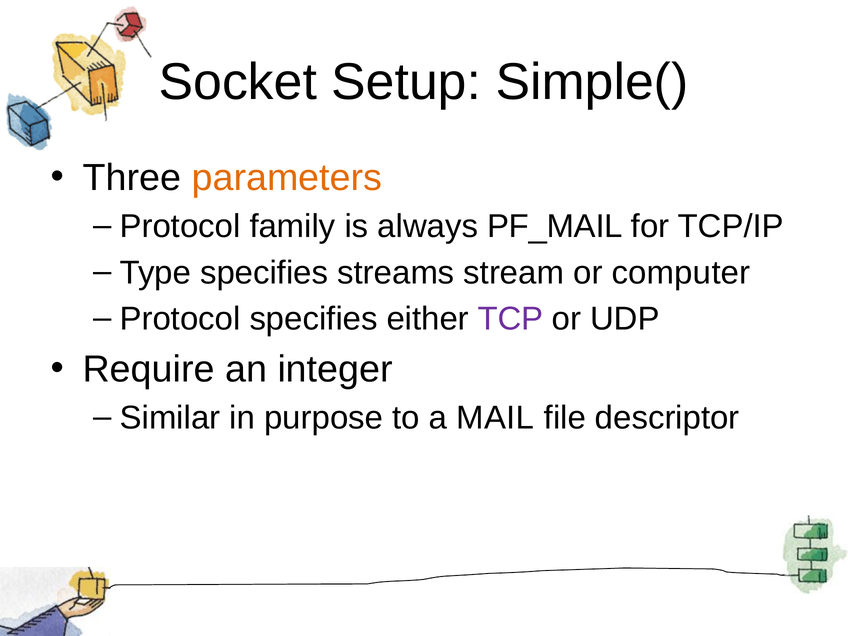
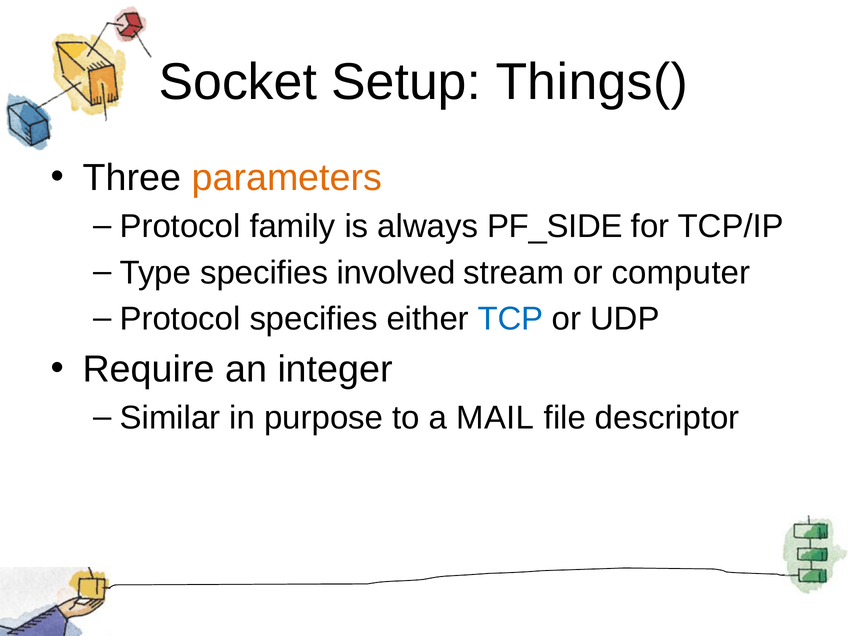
Simple(: Simple( -> Things( (592, 82)
PF_MAIL: PF_MAIL -> PF_SIDE (555, 227)
streams: streams -> involved (396, 273)
TCP colour: purple -> blue (510, 319)
